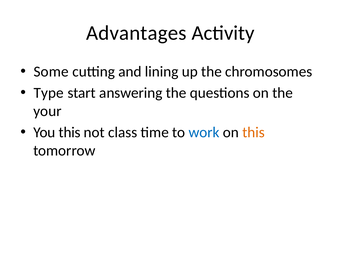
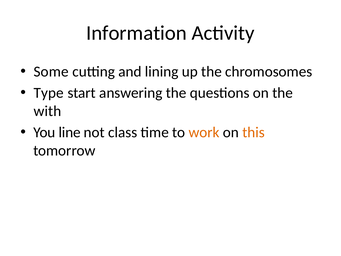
Advantages: Advantages -> Information (136, 33)
your: your -> with (47, 111)
You this: this -> line (70, 132)
work colour: blue -> orange (204, 132)
